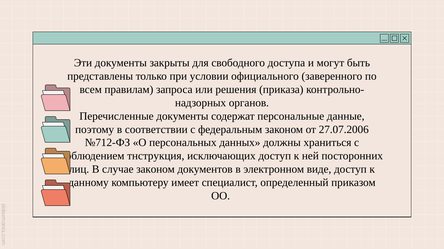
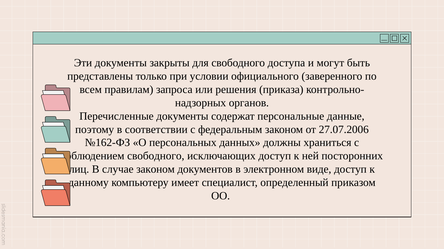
№712-ФЗ: №712-ФЗ -> №162-ФЗ (107, 143)
тнструкция: тнструкция -> свободного (156, 156)
